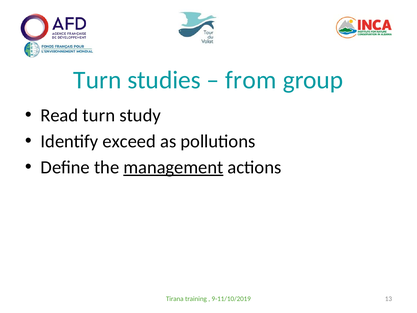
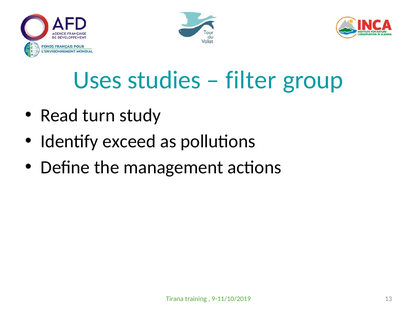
Turn: Turn -> Uses (98, 80)
from: from -> filter (251, 80)
management underline: present -> none (173, 167)
